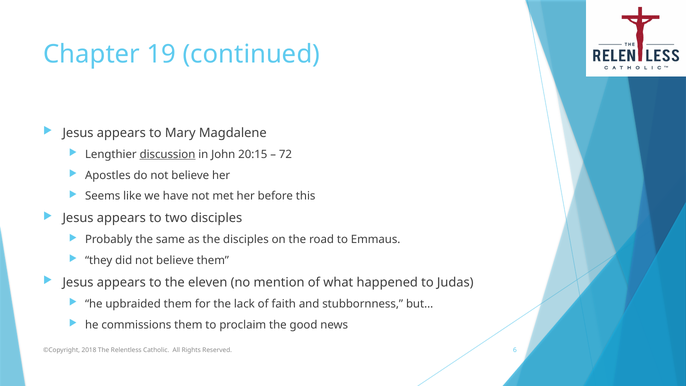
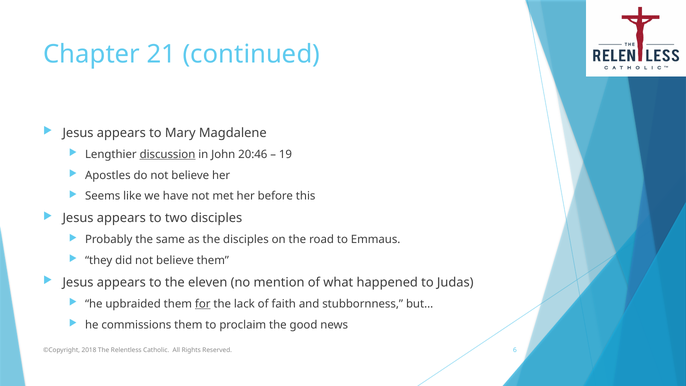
19: 19 -> 21 (161, 54)
20:15: 20:15 -> 20:46 (253, 154)
72: 72 -> 19 (285, 154)
for underline: none -> present (203, 304)
